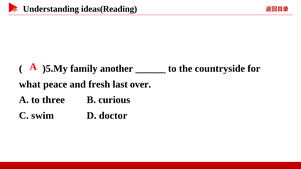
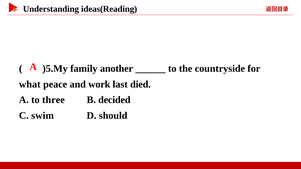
fresh: fresh -> work (99, 84)
over: over -> died (140, 84)
curious: curious -> decided (114, 100)
doctor: doctor -> should (113, 116)
